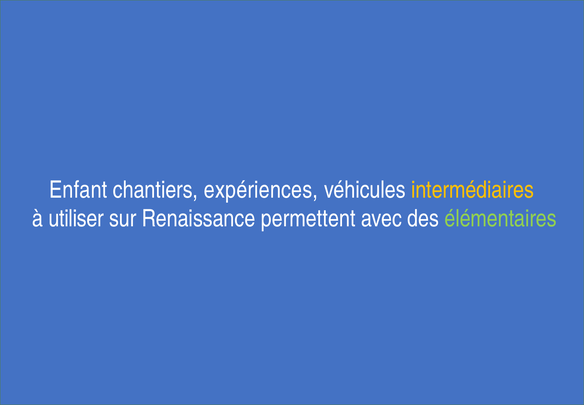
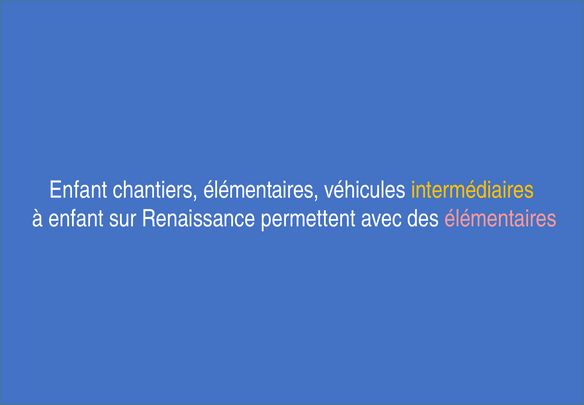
chantiers expériences: expériences -> élémentaires (261, 189)
à utiliser: utiliser -> enfant (76, 218)
élémentaires colour: light green -> pink (501, 218)
